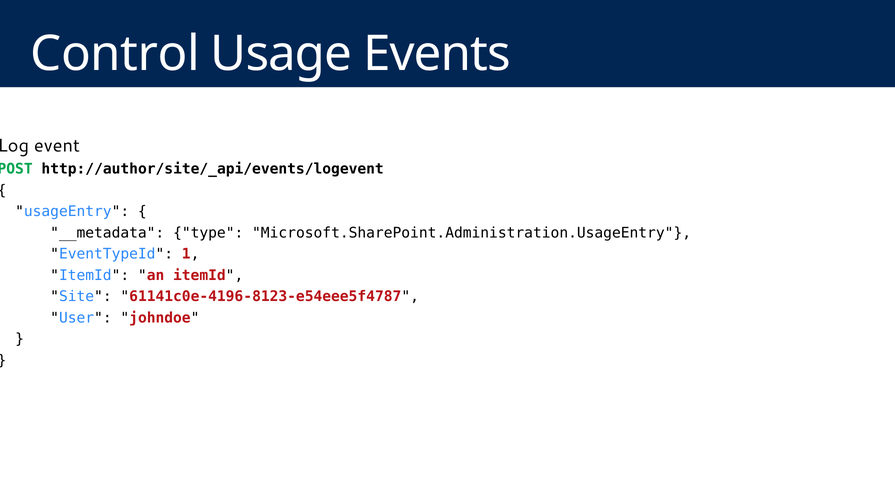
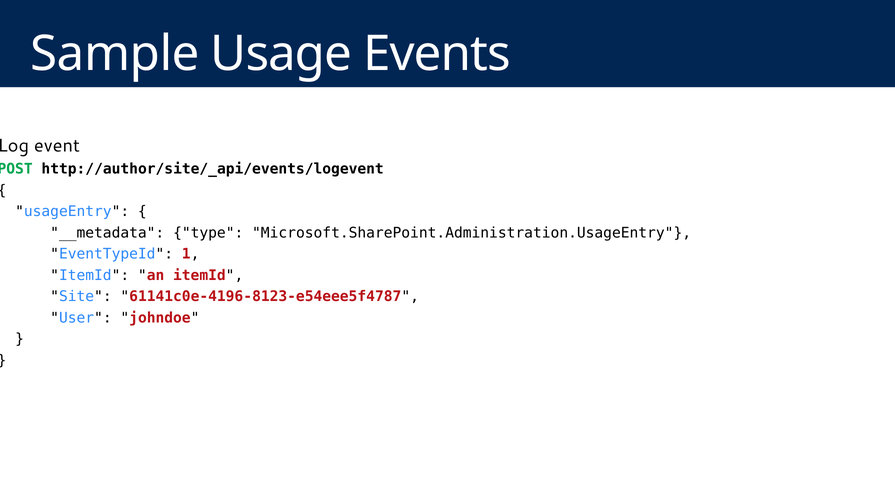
Control: Control -> Sample (115, 54)
